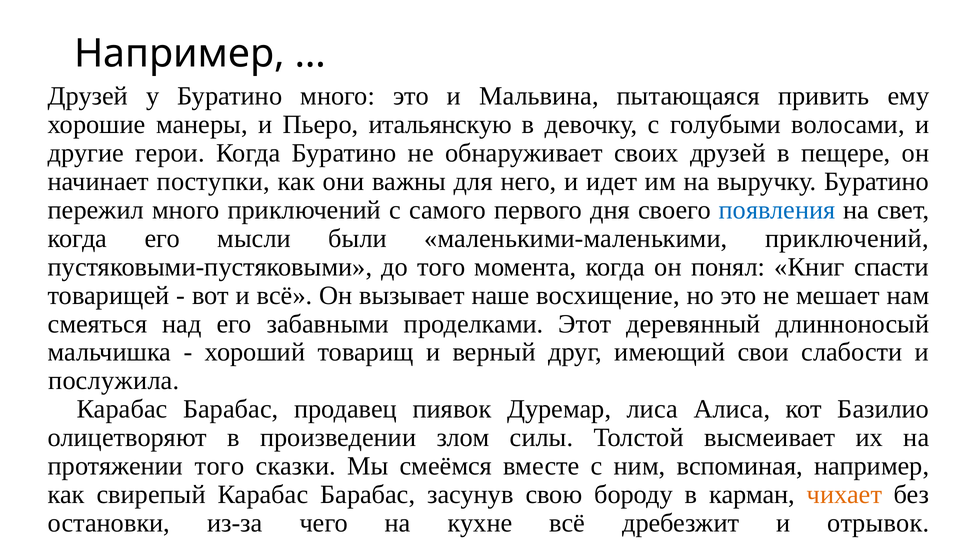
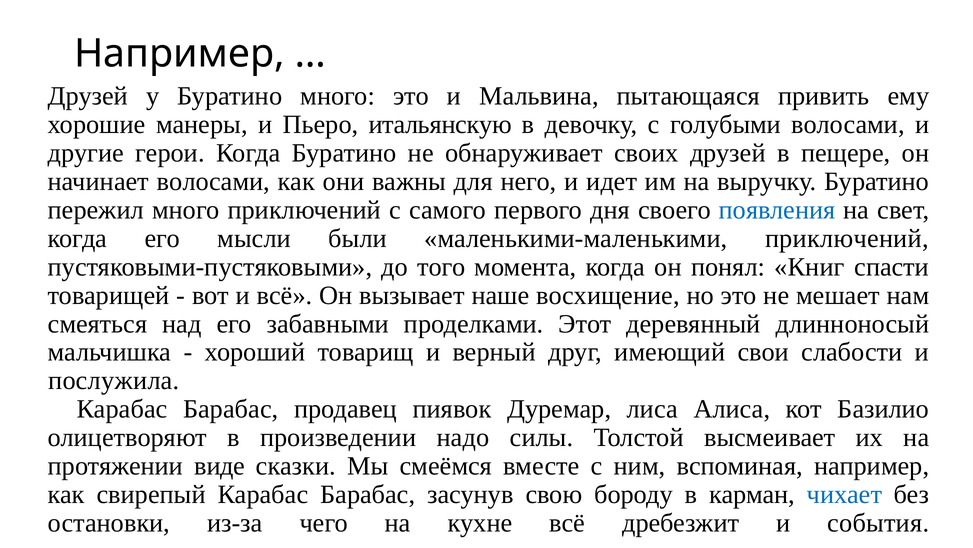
начинает поступки: поступки -> волосами (213, 181)
злом: злом -> надо (463, 437)
протяжении того: того -> виде (220, 466)
чихает colour: orange -> blue (844, 494)
отрывок: отрывок -> события (878, 522)
